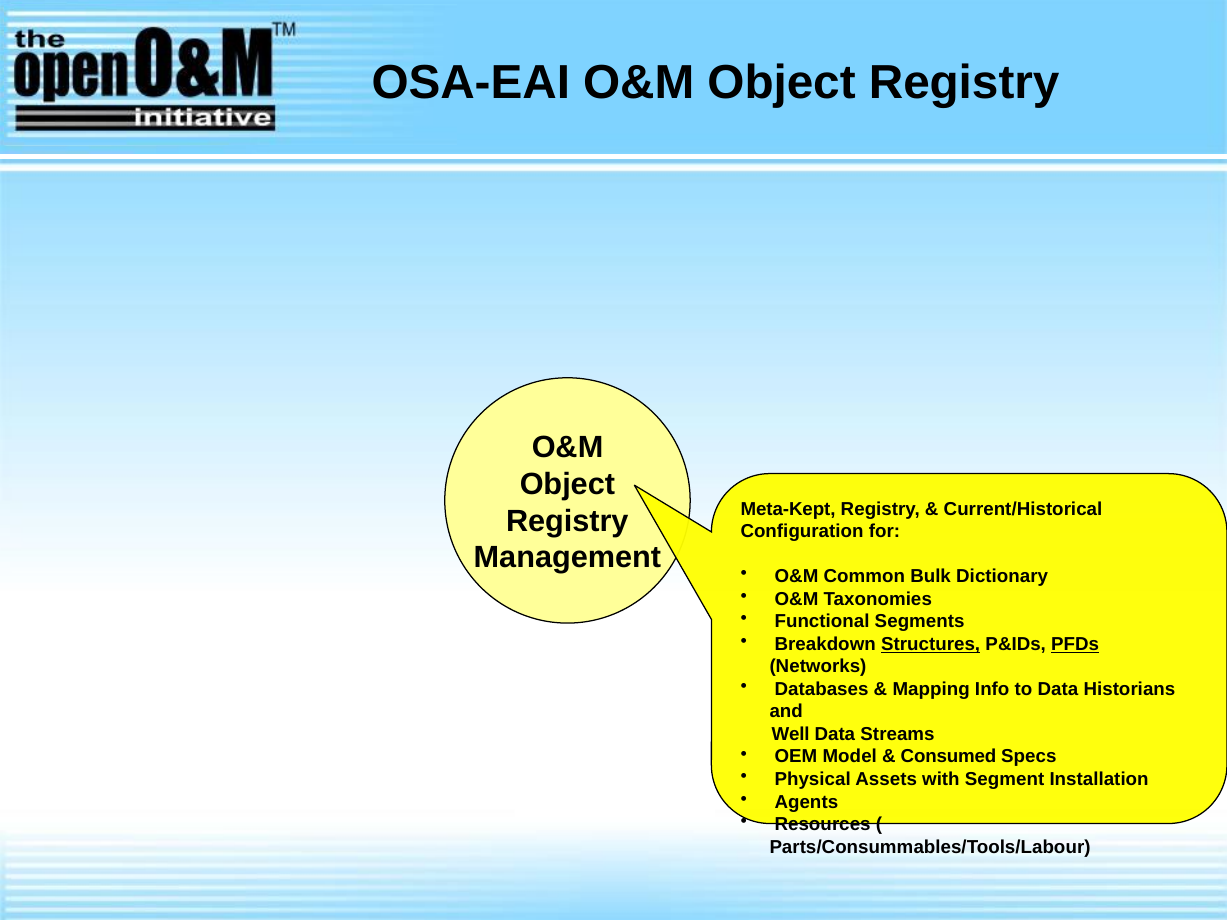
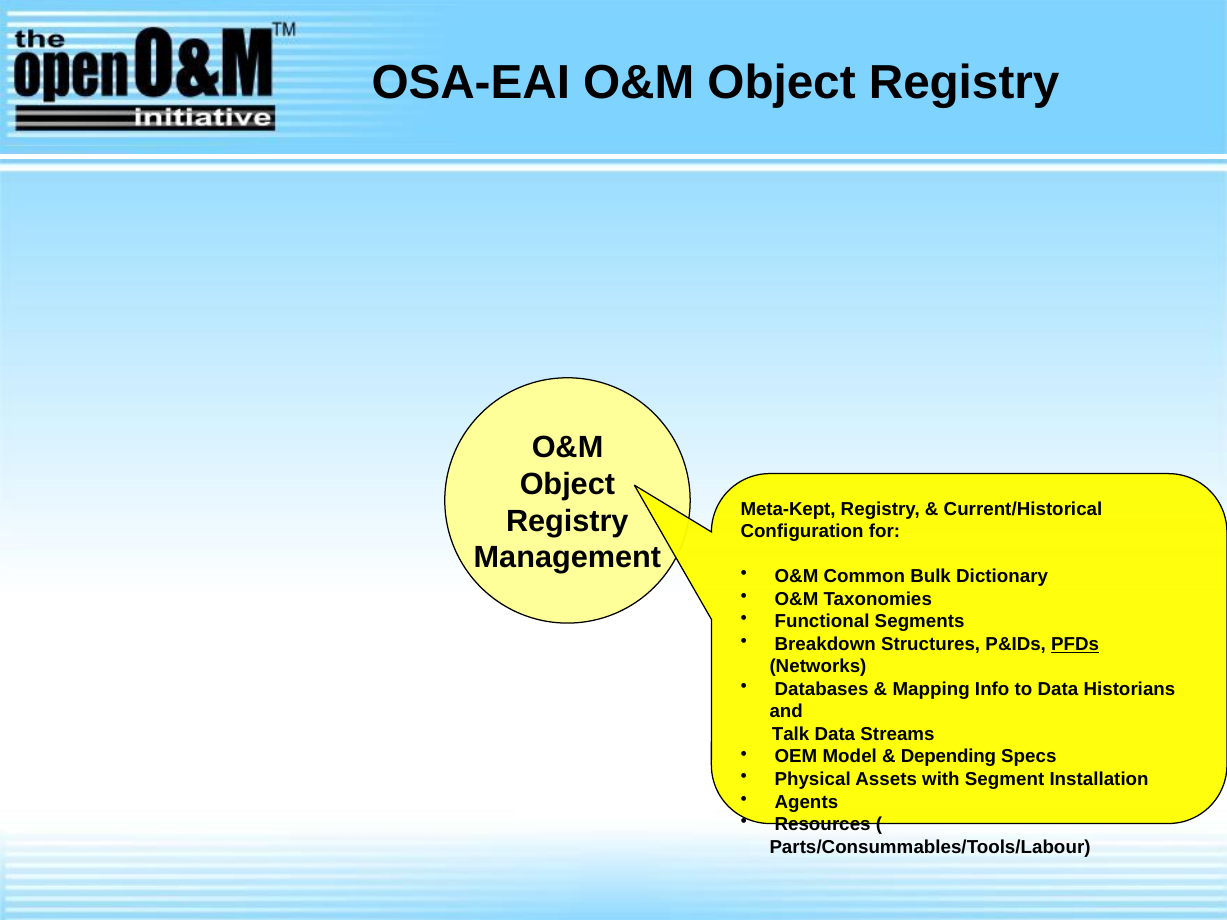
Structures underline: present -> none (931, 644)
Well: Well -> Talk (791, 735)
Consumed: Consumed -> Depending (948, 757)
